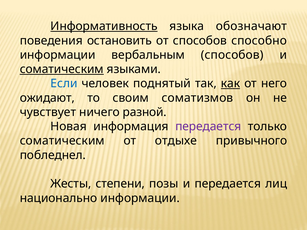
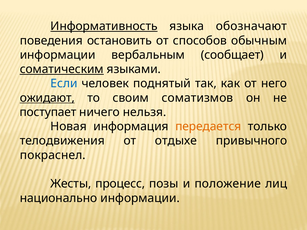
способно: способно -> обычным (259, 41)
вербальным способов: способов -> сообщает (232, 55)
как underline: present -> none (231, 84)
ожидают underline: none -> present (47, 98)
чувствует: чувствует -> поступает (48, 112)
разной: разной -> нельзя (145, 112)
передается colour: purple -> orange (208, 127)
соматическим: соматическим -> телодвижения (62, 141)
побледнел: побледнел -> покраснел (53, 155)
степени: степени -> процесс (120, 184)
и передается: передается -> положение (228, 184)
